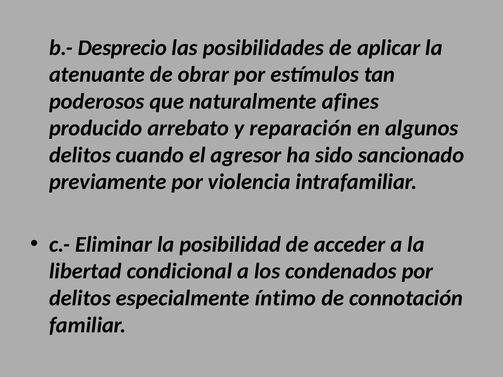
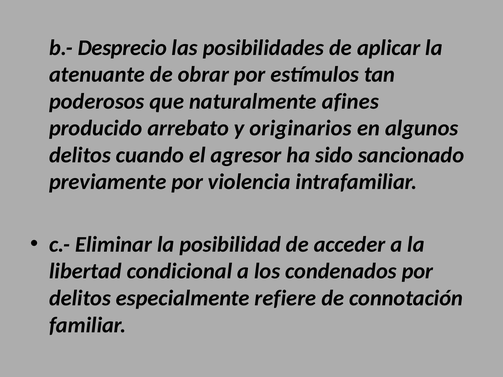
reparación: reparación -> originarios (301, 128)
íntimo: íntimo -> refiere (285, 298)
